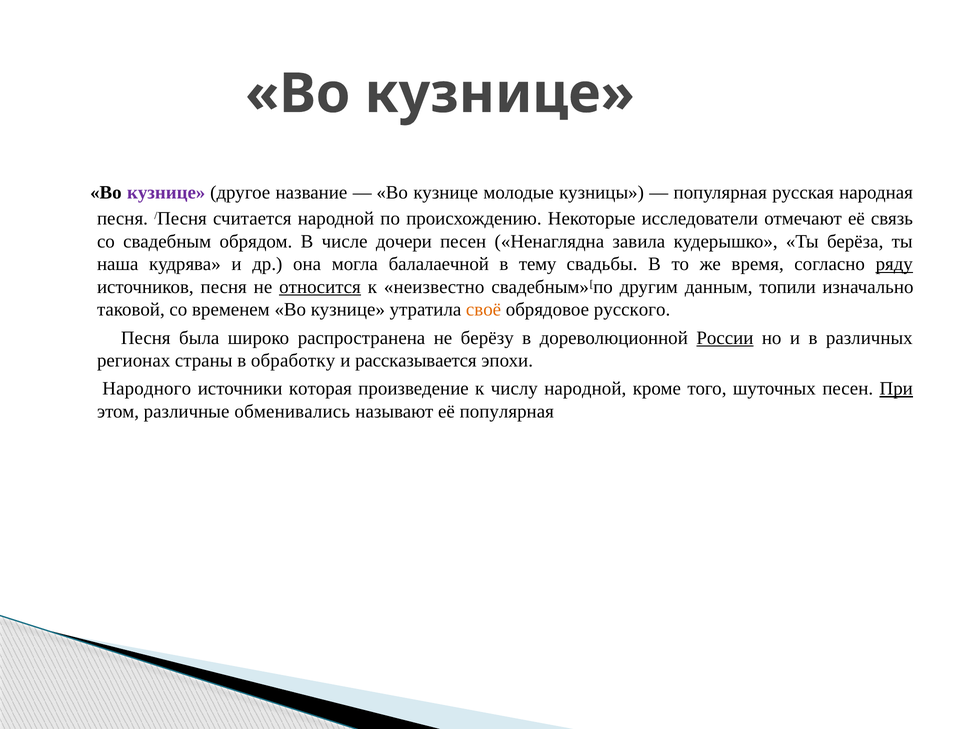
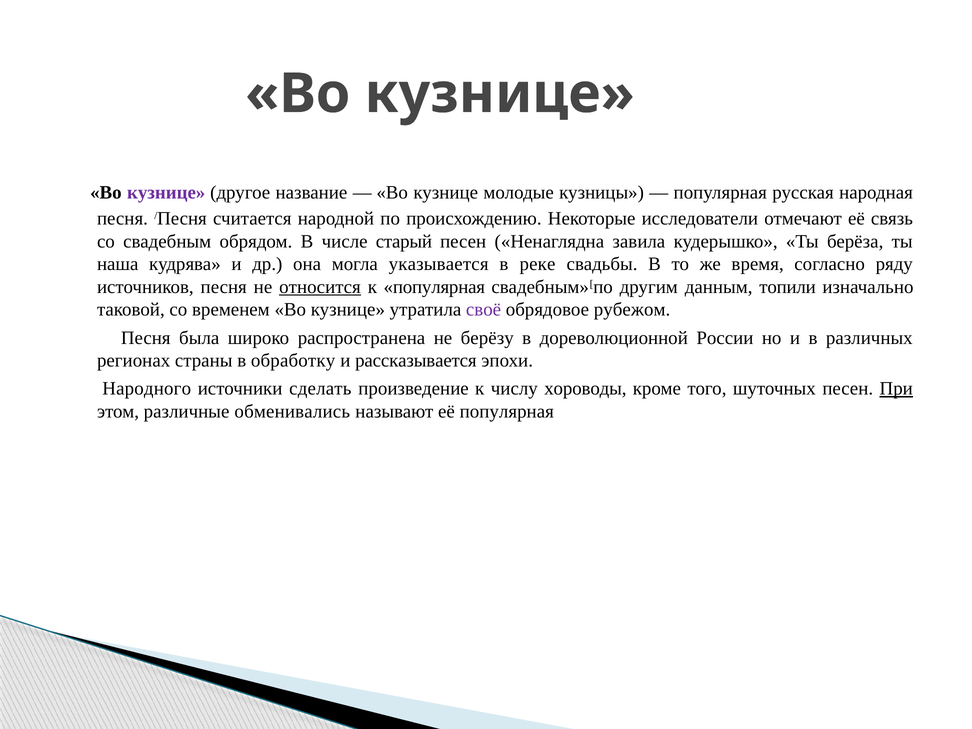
дочери: дочери -> старый (404, 241)
балалаечной: балалаечной -> указывается (439, 264)
тему: тему -> реке (538, 264)
ряду underline: present -> none (894, 264)
к неизвестно: неизвестно -> популярная (434, 287)
своё colour: orange -> purple (484, 310)
русского: русского -> рубежом (632, 310)
России underline: present -> none (725, 338)
которая: которая -> сделать (320, 389)
числу народной: народной -> хороводы (585, 389)
